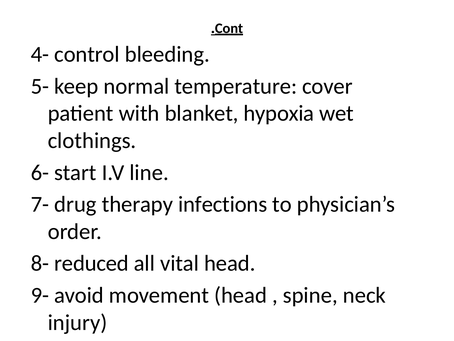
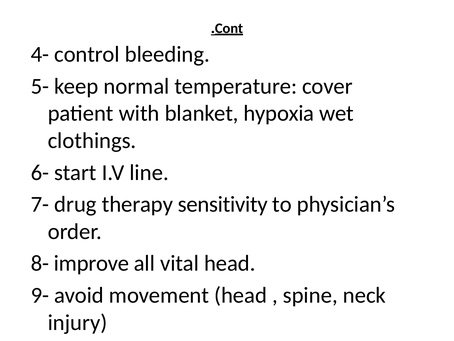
infections: infections -> sensitivity (223, 204)
reduced: reduced -> improve (92, 263)
